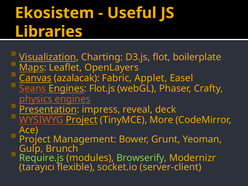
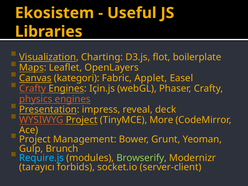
azalacak: azalacak -> kategori (77, 78)
Seans: Seans -> Crafty (33, 89)
Flot.js: Flot.js -> Için.js (102, 89)
Require.js colour: light green -> light blue (42, 158)
flexible: flexible -> forbids (76, 167)
